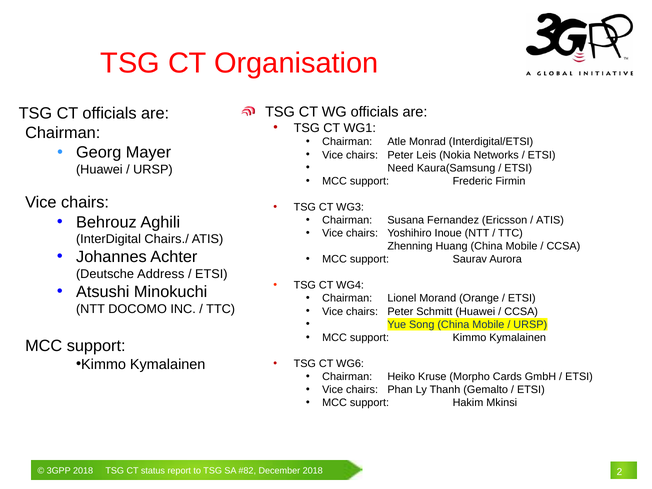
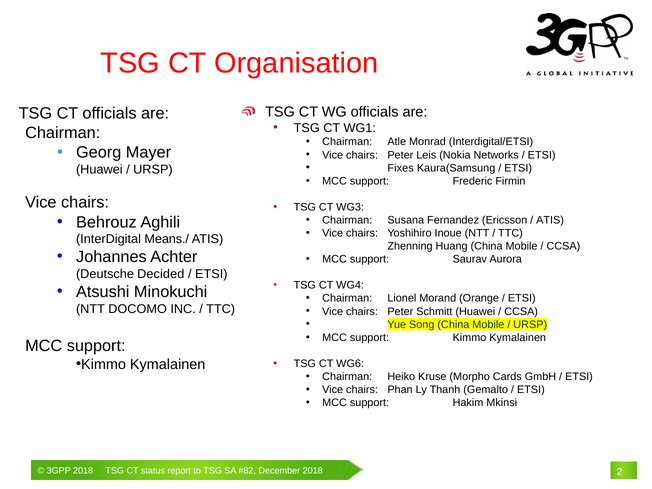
Need: Need -> Fixes (401, 168)
Chairs./: Chairs./ -> Means./ (167, 239)
Address: Address -> Decided (161, 274)
